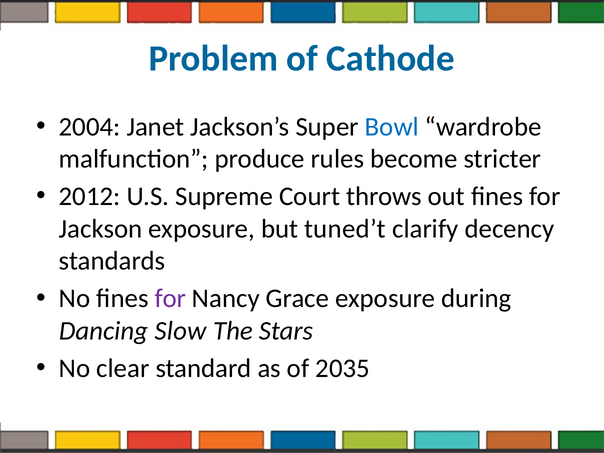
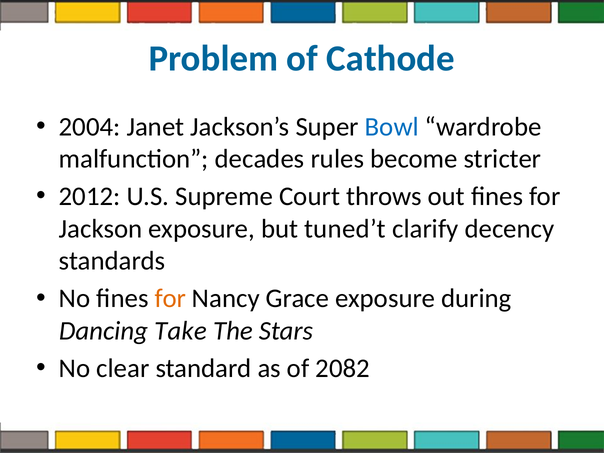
produce: produce -> decades (260, 159)
for colour: purple -> orange (170, 299)
Slow: Slow -> Take (180, 331)
2035: 2035 -> 2082 (343, 368)
